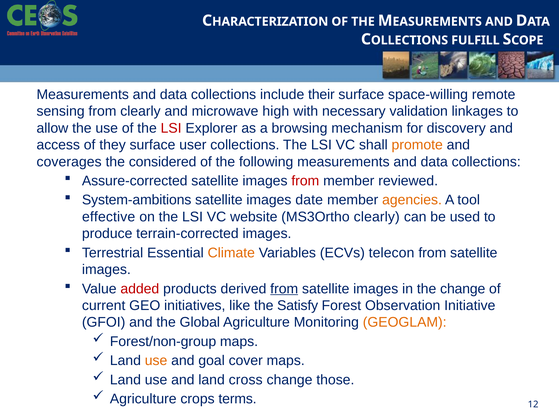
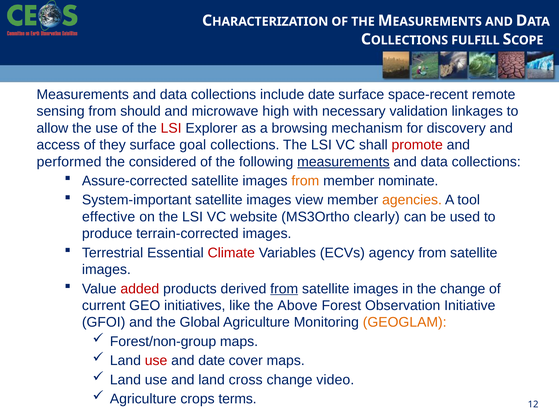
include their: their -> date (321, 94)
space-willing: space-willing -> space-recent (428, 94)
from clearly: clearly -> should (141, 111)
user: user -> goal (193, 145)
promote colour: orange -> red (417, 145)
coverages: coverages -> performed (69, 161)
measurements underline: none -> present (343, 161)
from colour: red -> orange (305, 181)
reviewed: reviewed -> nominate (408, 181)
System-ambitions: System-ambitions -> System-important (137, 200)
date: date -> view (309, 200)
Climate colour: orange -> red (231, 252)
telecon: telecon -> agency (392, 252)
Satisfy: Satisfy -> Above (297, 305)
use colour: orange -> red (156, 360)
and goal: goal -> date (212, 360)
those: those -> video (335, 379)
